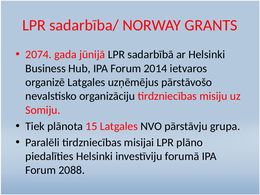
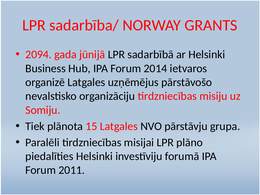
2074: 2074 -> 2094 (39, 55)
2088: 2088 -> 2011 (72, 170)
